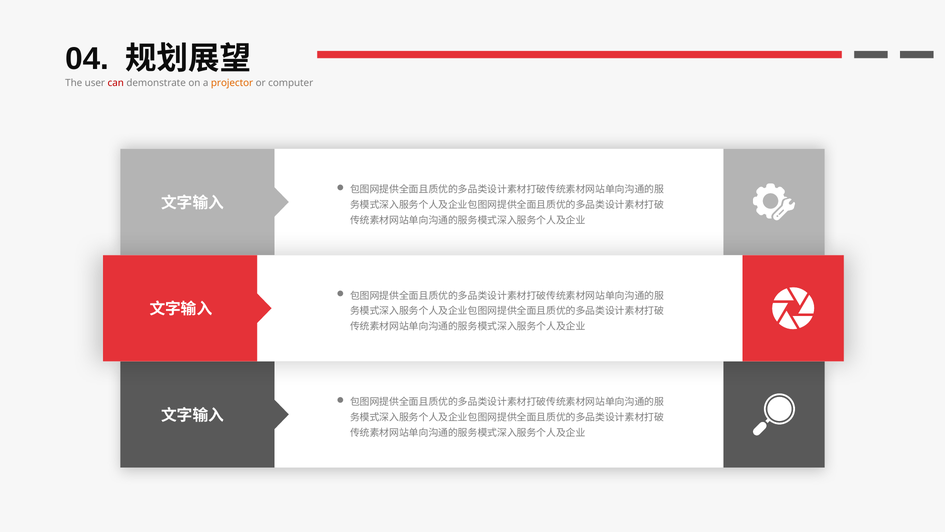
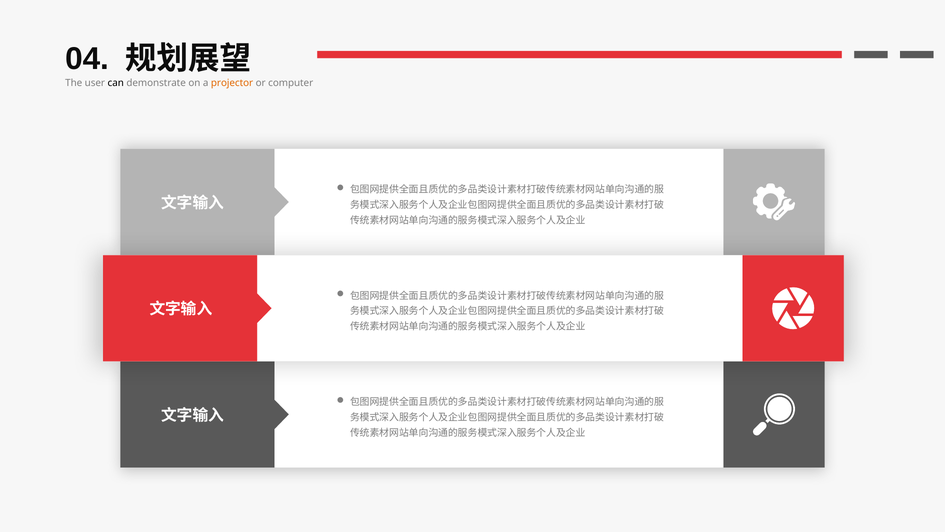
can colour: red -> black (116, 83)
